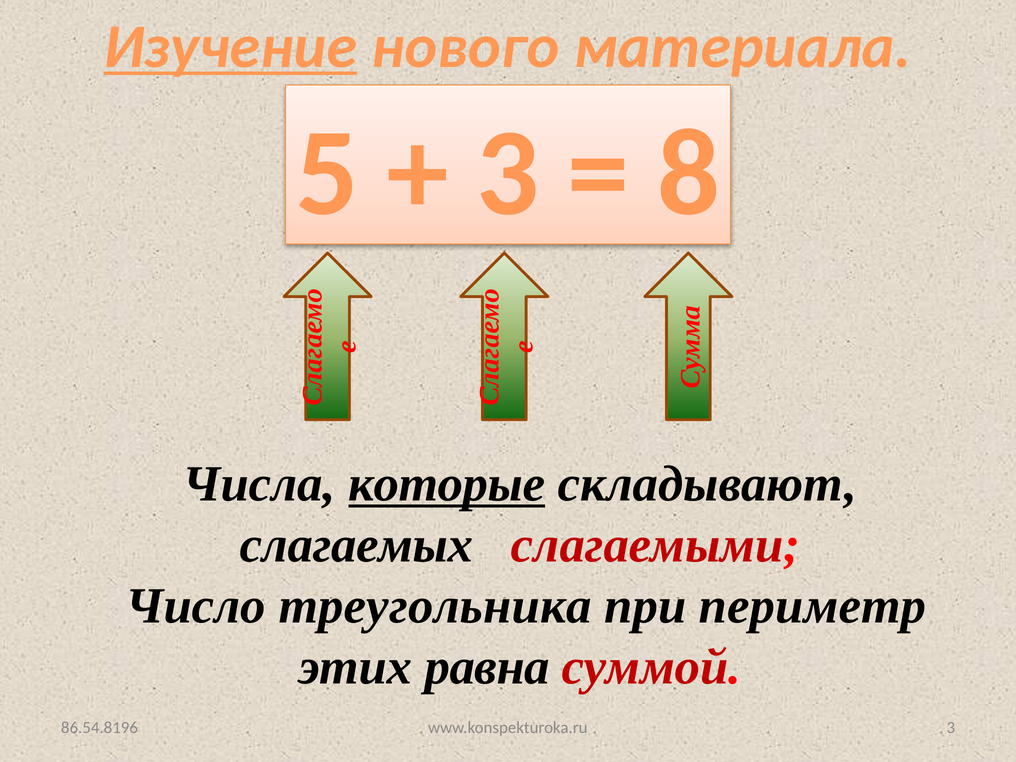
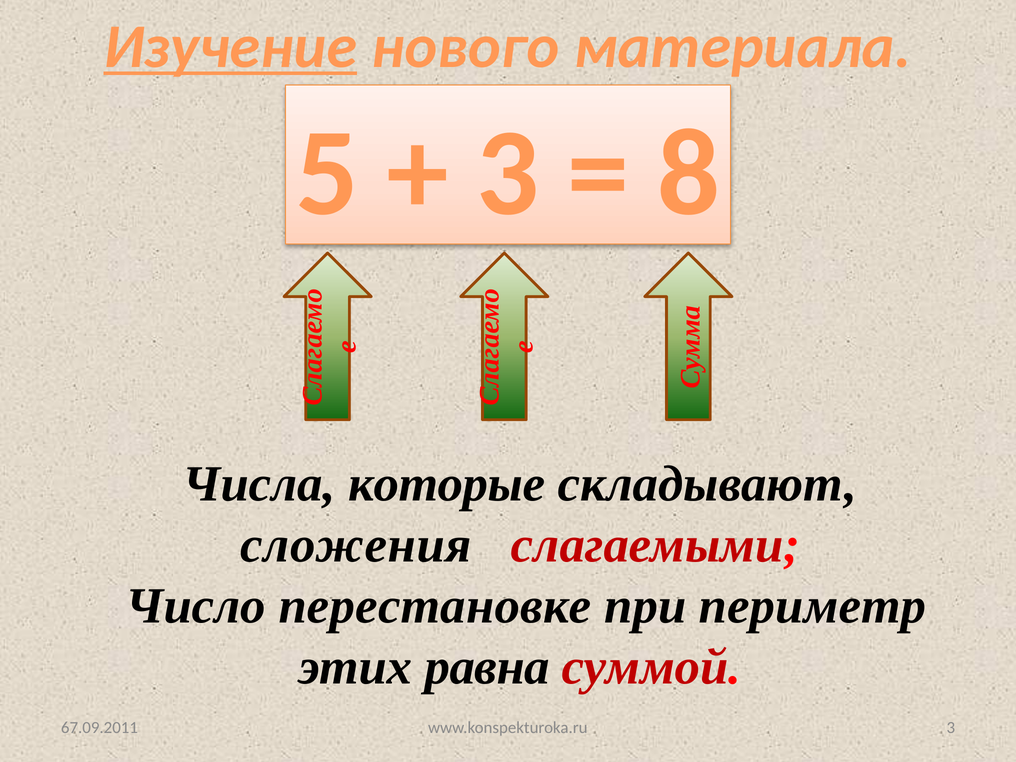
которые underline: present -> none (447, 484)
слагаемых: слагаемых -> сложения (356, 545)
треугольника: треугольника -> перестановке (435, 606)
86.54.8196: 86.54.8196 -> 67.09.2011 (99, 728)
